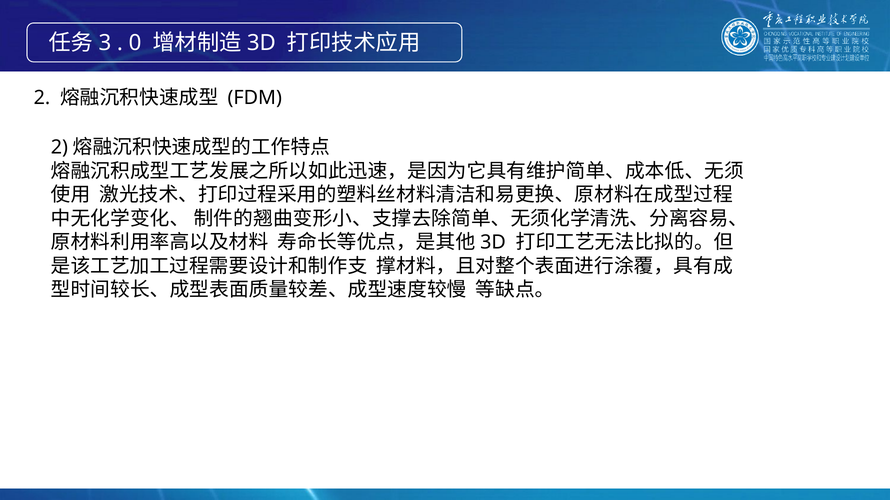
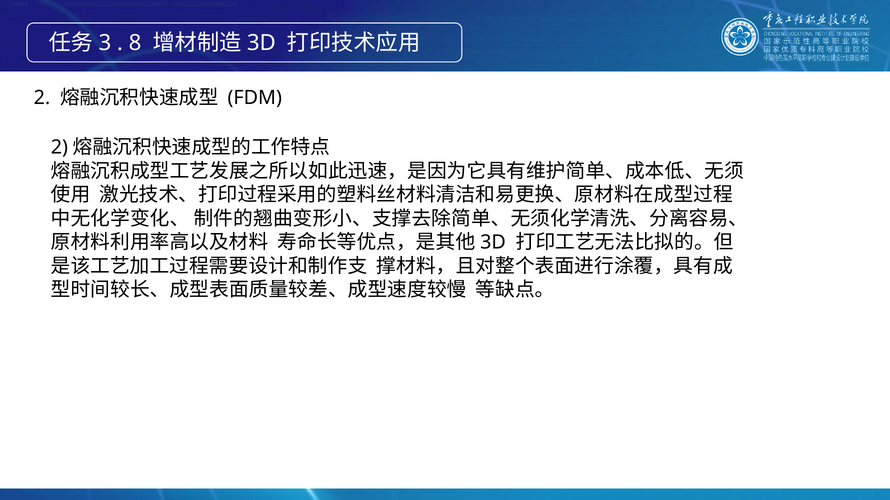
0: 0 -> 8 (135, 43)
